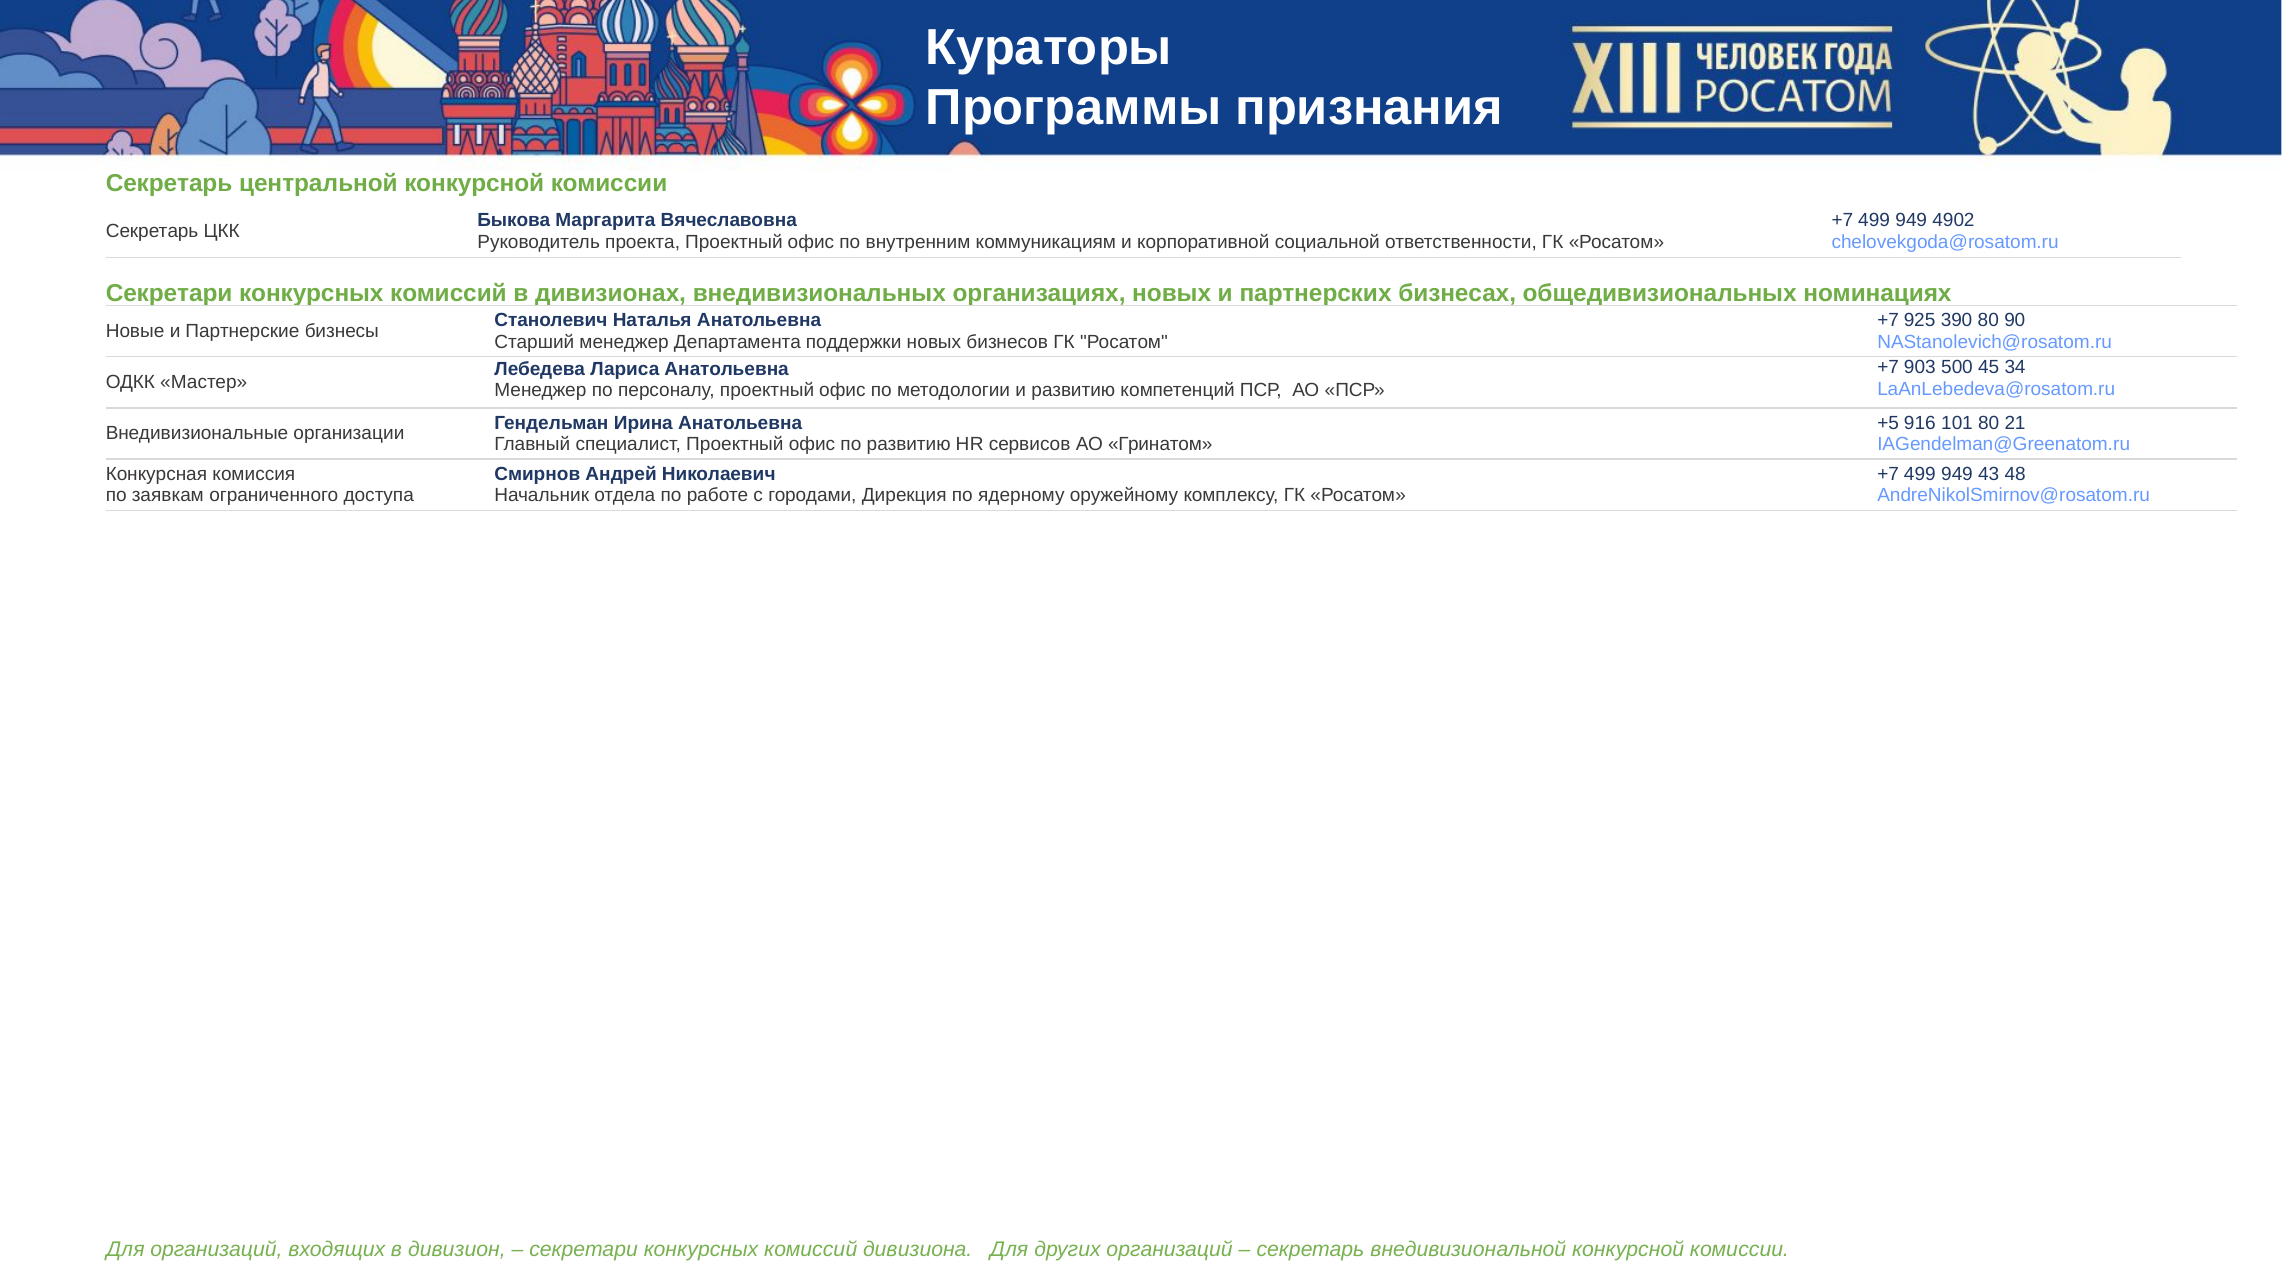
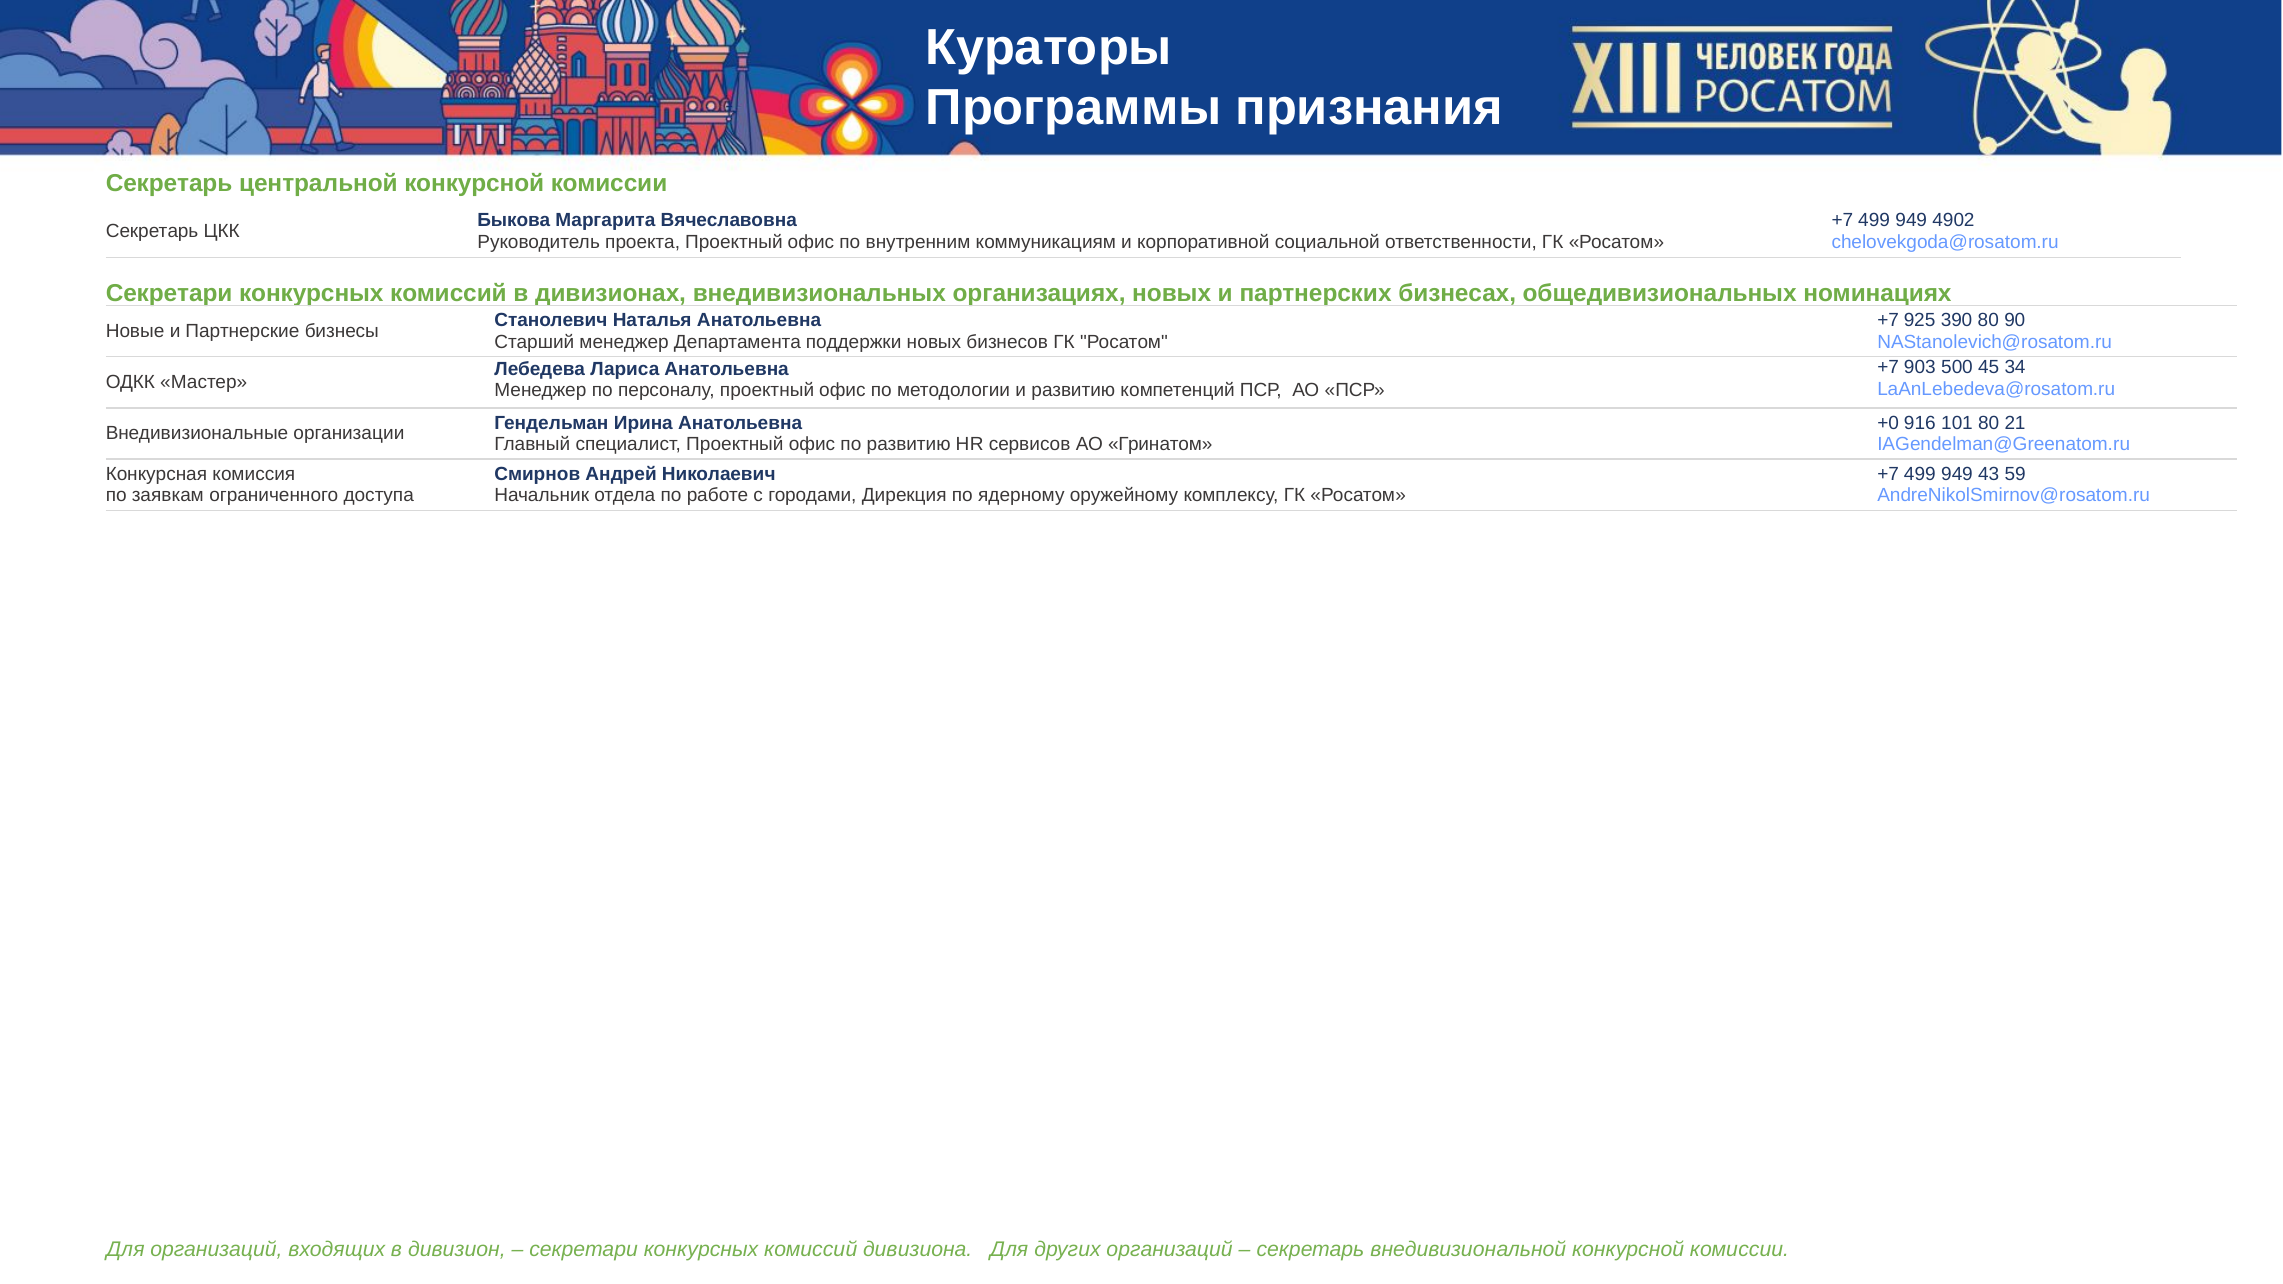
+5: +5 -> +0 (1888, 423)
48: 48 -> 59 (2015, 474)
